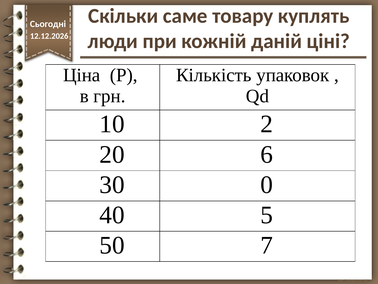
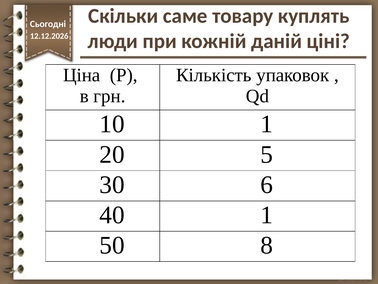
10 2: 2 -> 1 (267, 124)
6: 6 -> 5 (267, 154)
0: 0 -> 6 (267, 184)
40 5: 5 -> 1 (267, 215)
7: 7 -> 8 (267, 245)
